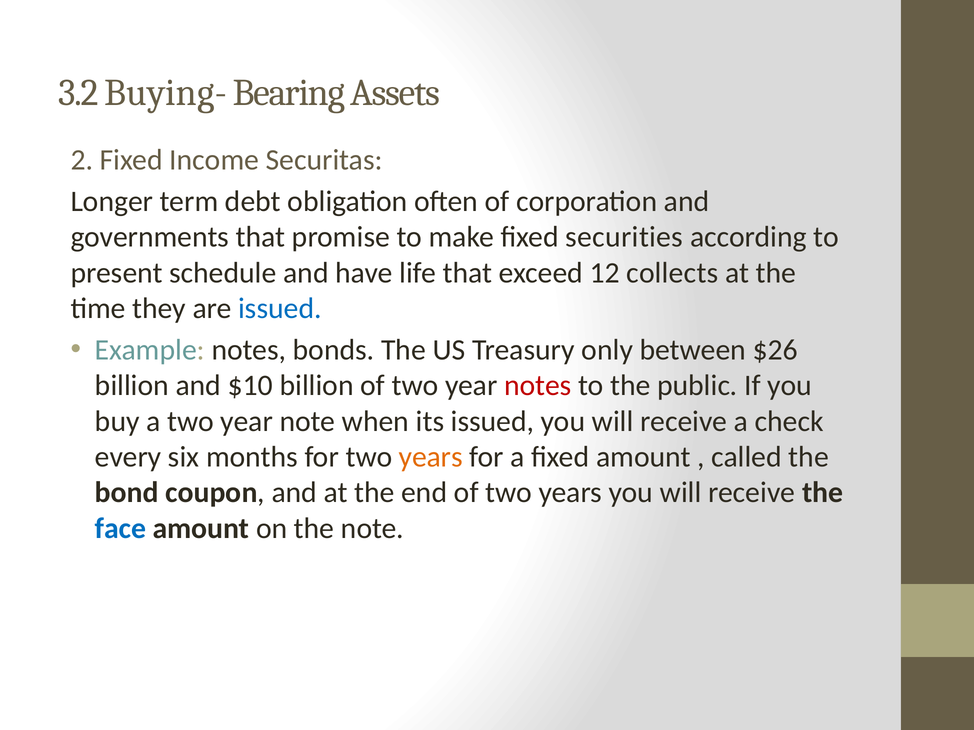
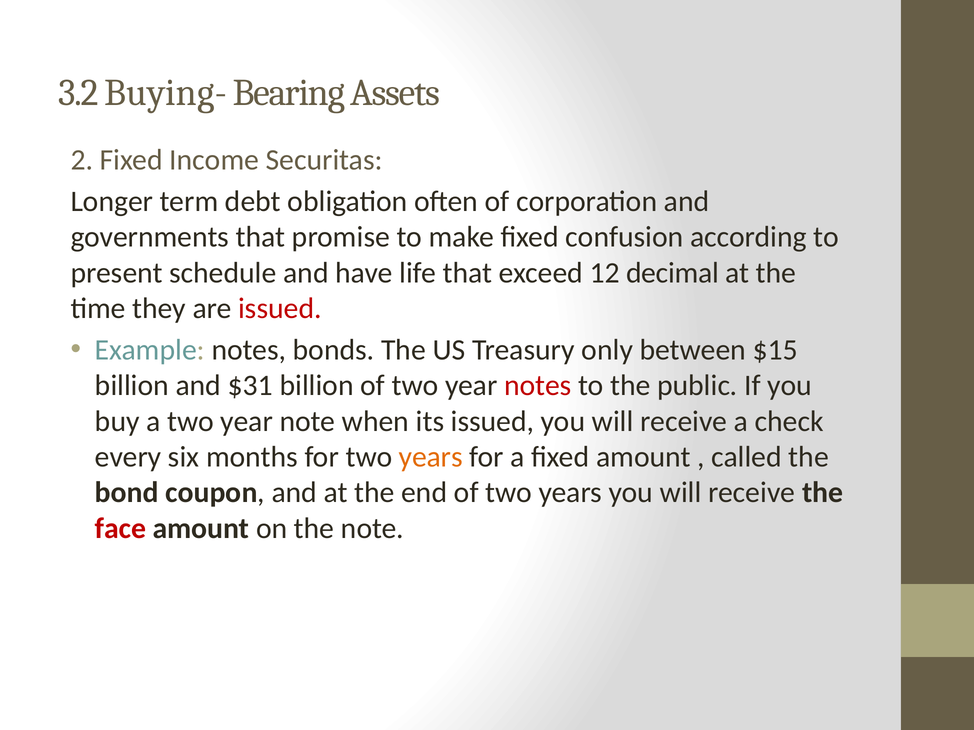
securities: securities -> confusion (624, 237)
collects: collects -> decimal (673, 273)
issued colour: blue -> red (280, 309)
$26: $26 -> $15 (775, 350)
$10: $10 -> $31 (250, 386)
face colour: blue -> red (120, 529)
